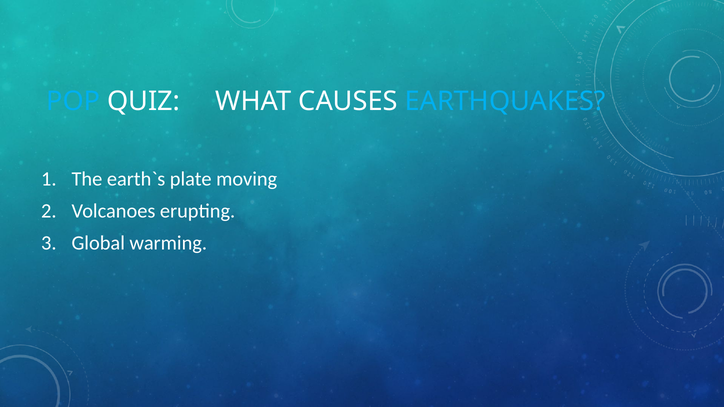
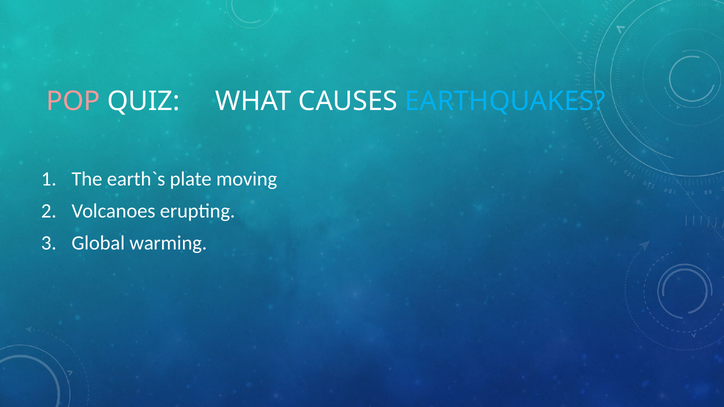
POP colour: light blue -> pink (73, 101)
